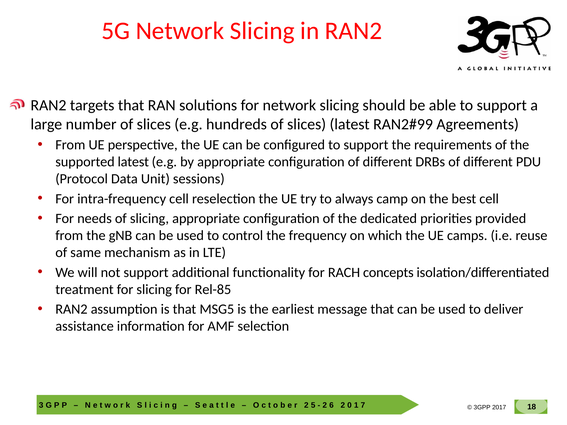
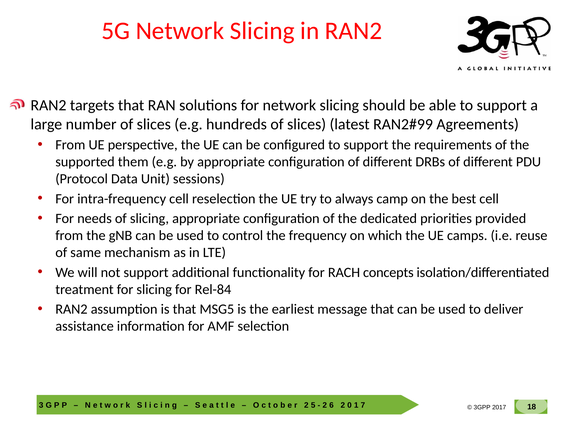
supported latest: latest -> them (133, 162)
Rel-85: Rel-85 -> Rel-84 (213, 290)
